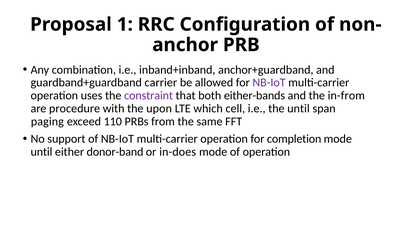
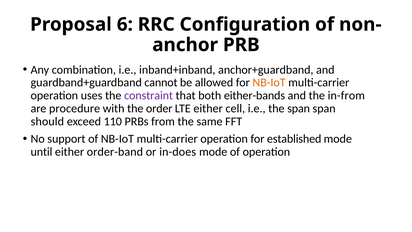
1: 1 -> 6 (125, 24)
carrier: carrier -> cannot (161, 83)
NB-IoT colour: purple -> orange (269, 83)
upon: upon -> order (159, 109)
LTE which: which -> either (208, 109)
the until: until -> span (299, 109)
paging: paging -> should (47, 121)
completion: completion -> established (294, 139)
donor-band: donor-band -> order-band (115, 152)
